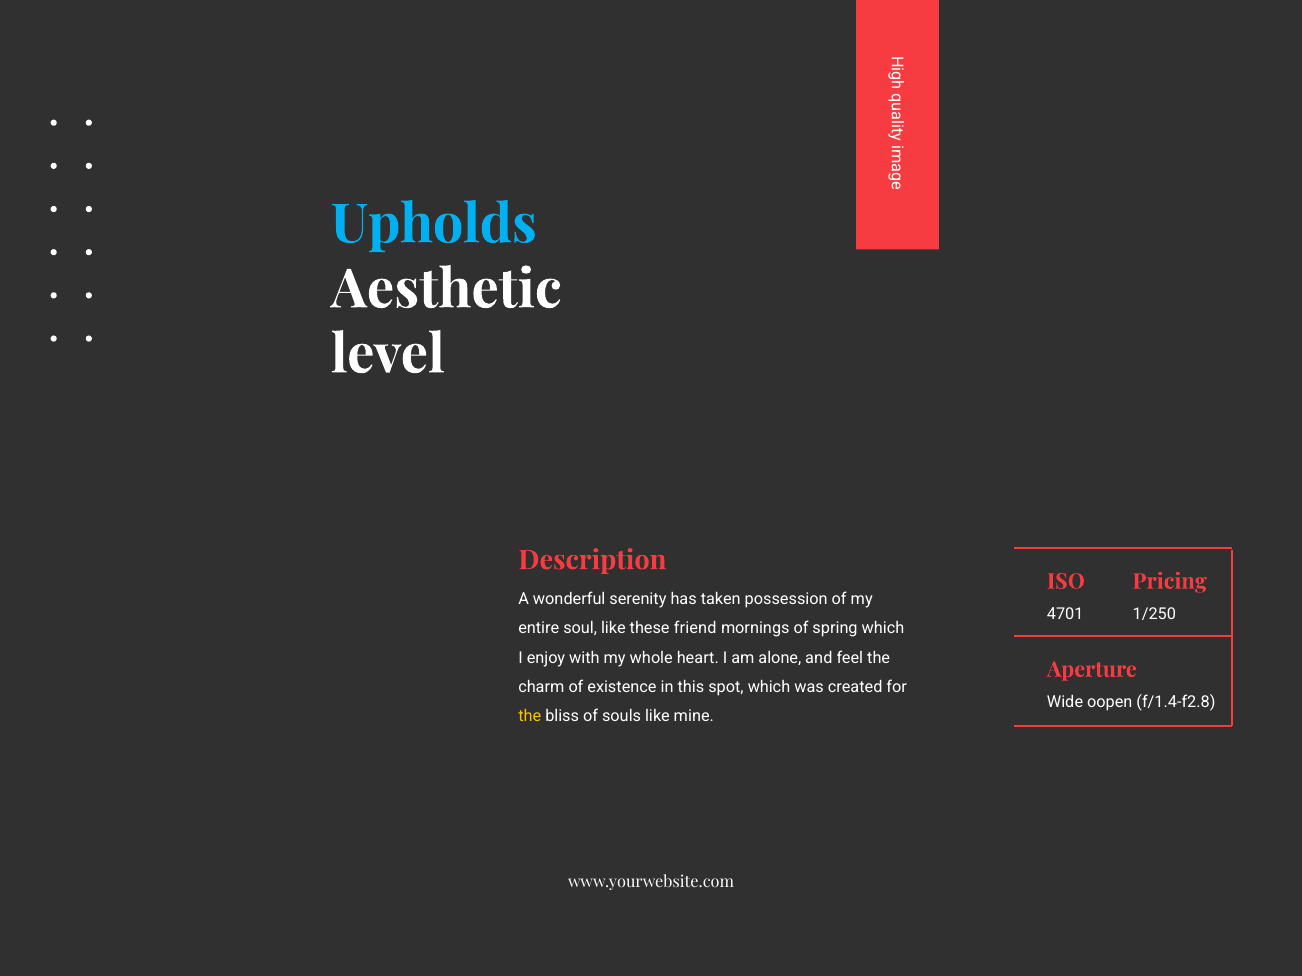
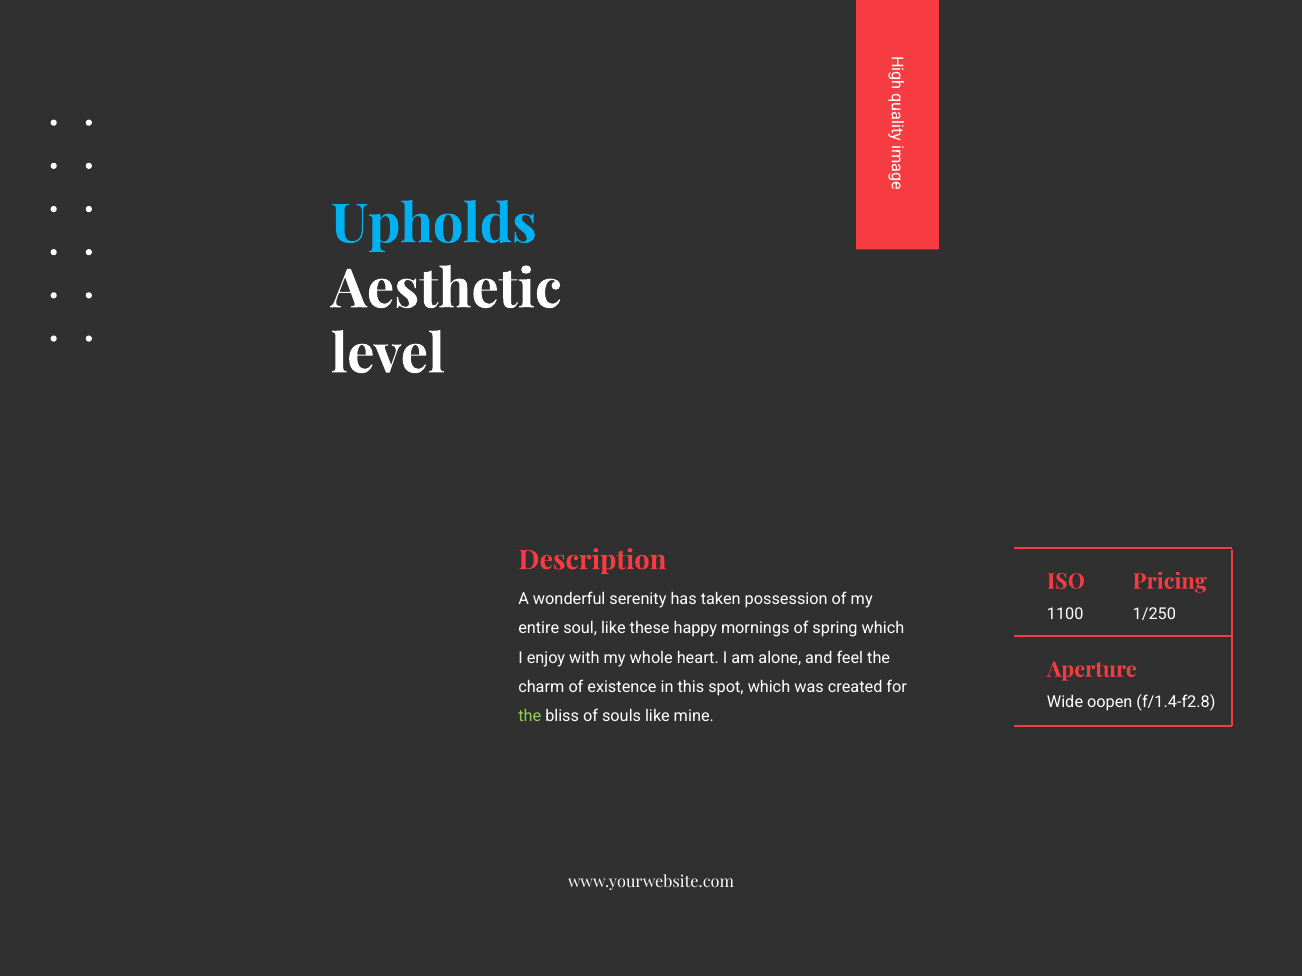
4701: 4701 -> 1100 (1065, 615)
friend: friend -> happy (695, 629)
the colour: yellow -> light green (530, 717)
